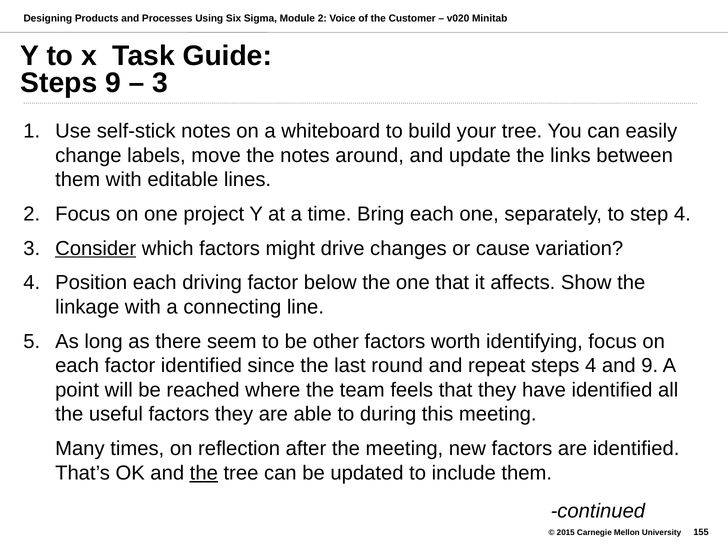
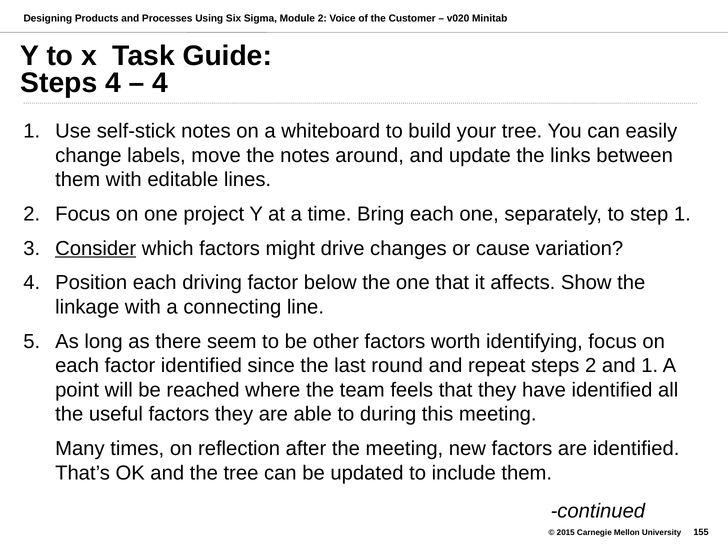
Steps 9: 9 -> 4 (113, 83)
3: 3 -> 4 (160, 83)
step 4: 4 -> 1 (682, 214)
steps 4: 4 -> 2 (591, 366)
and 9: 9 -> 1 (650, 366)
the underline: present -> none (204, 473)
